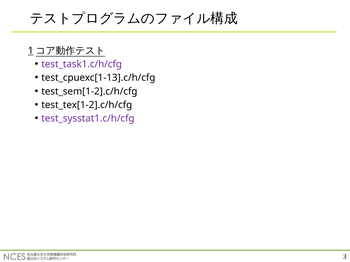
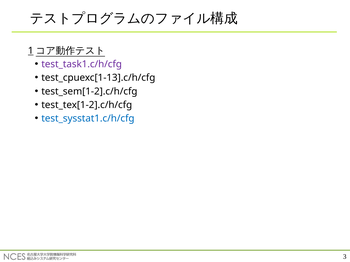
test_sysstat1.c/h/cfg colour: purple -> blue (88, 119)
